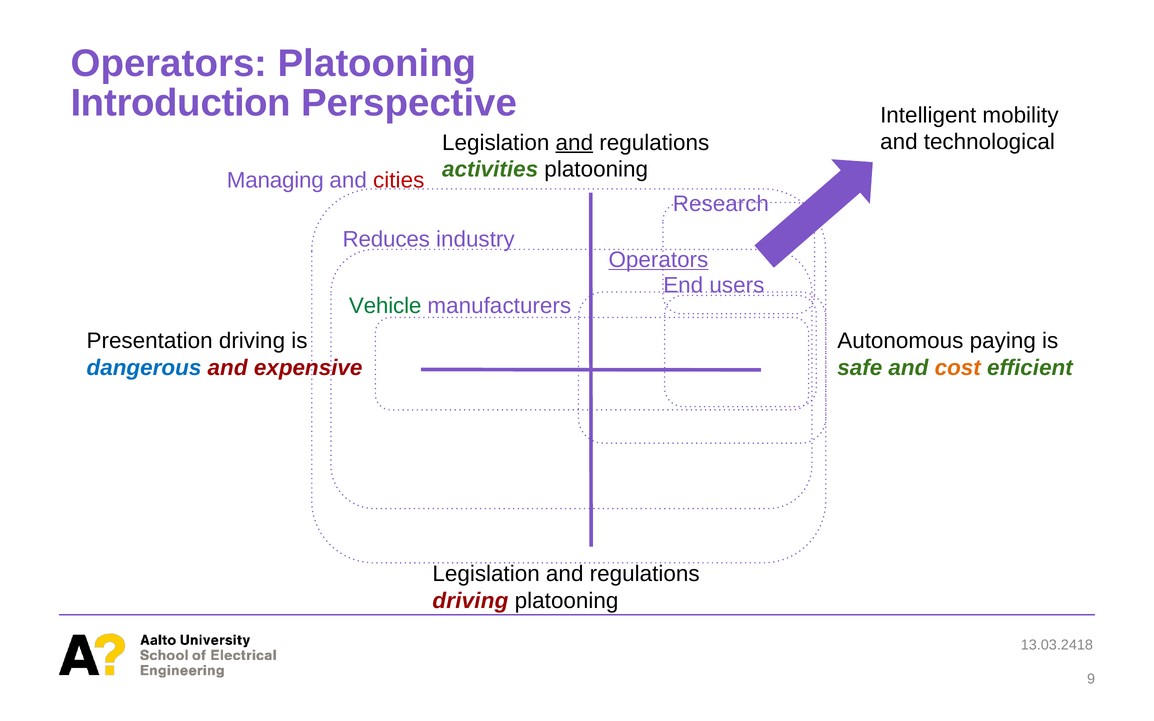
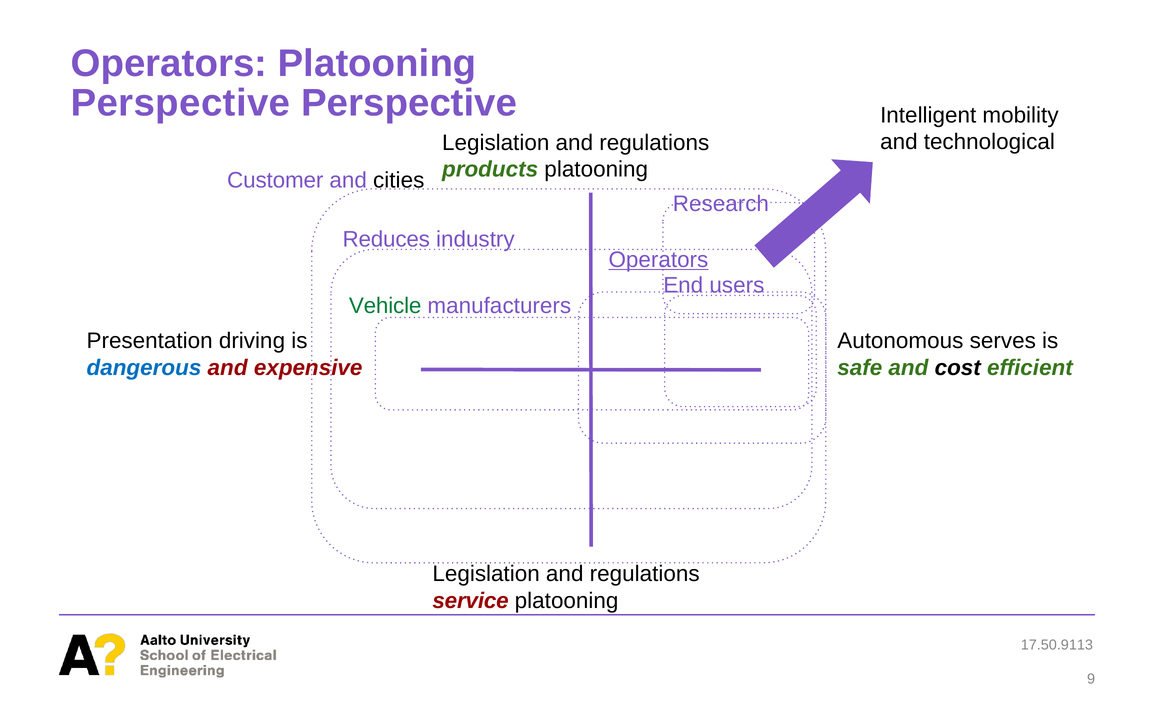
Introduction: Introduction -> Perspective (180, 103)
and underline: present -> none (574, 143)
activities: activities -> products (490, 170)
Managing: Managing -> Customer (275, 180)
cities colour: red -> black (399, 180)
paying: paying -> serves (1003, 341)
cost colour: orange -> black (958, 368)
driving: driving -> service (471, 601)
13.03.2418: 13.03.2418 -> 17.50.9113 (1057, 645)
